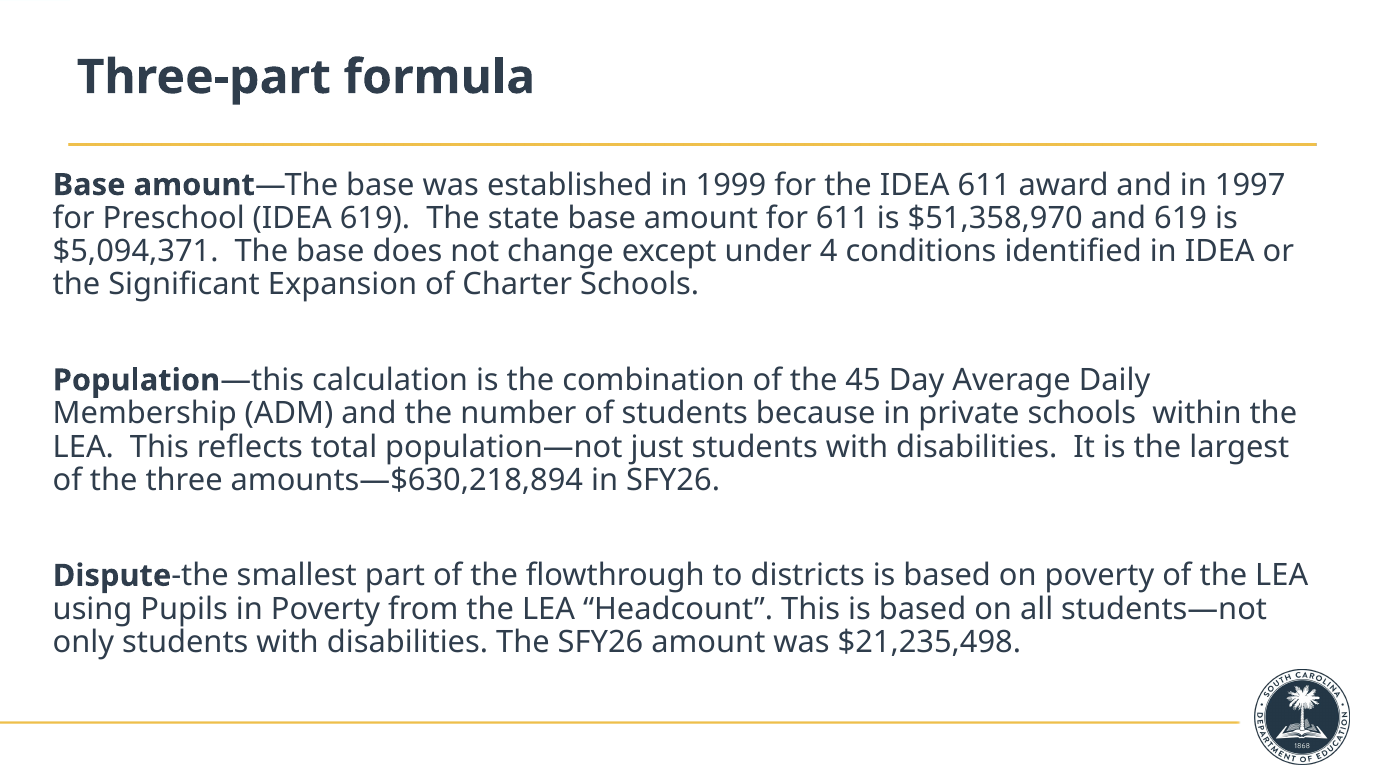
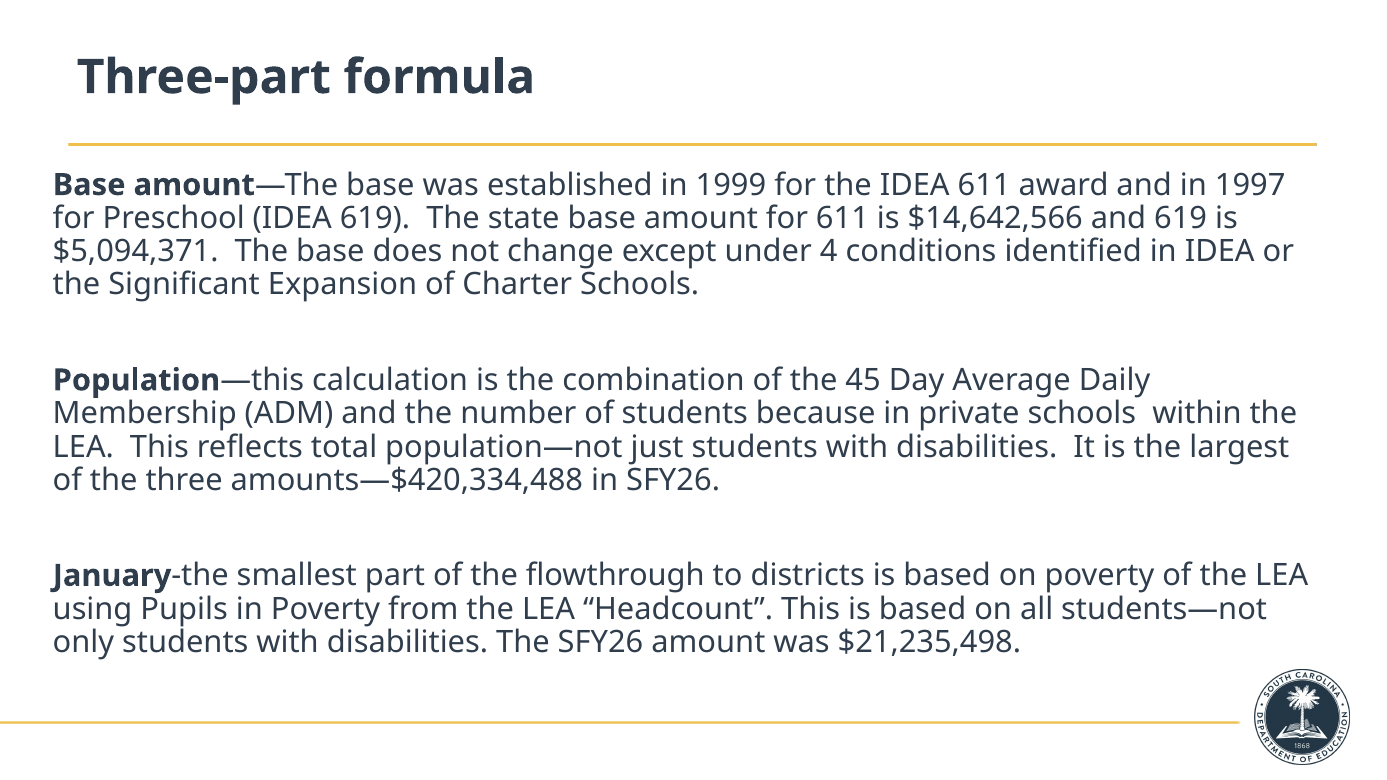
$51,358,970: $51,358,970 -> $14,642,566 (995, 218)
amounts—$630,218,894: amounts—$630,218,894 -> amounts—$420,334,488 (407, 480)
Dispute: Dispute -> January (112, 576)
